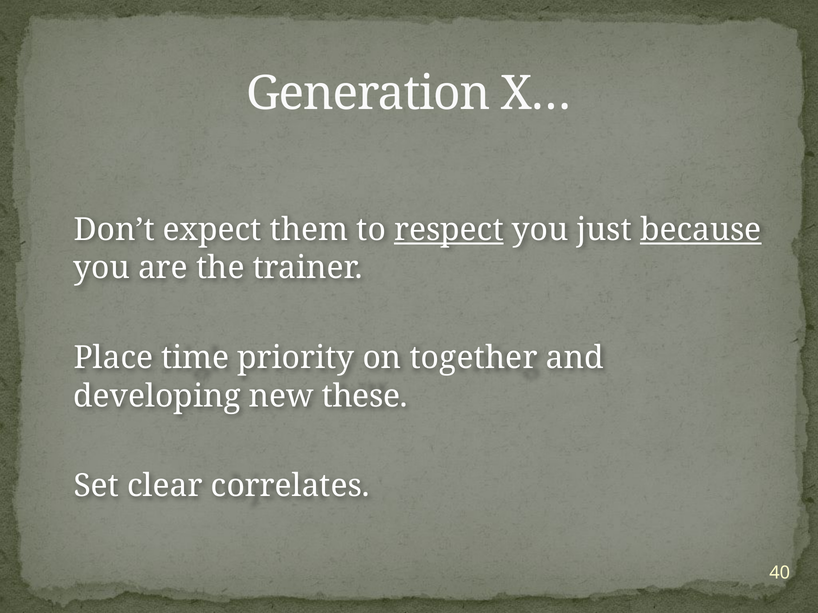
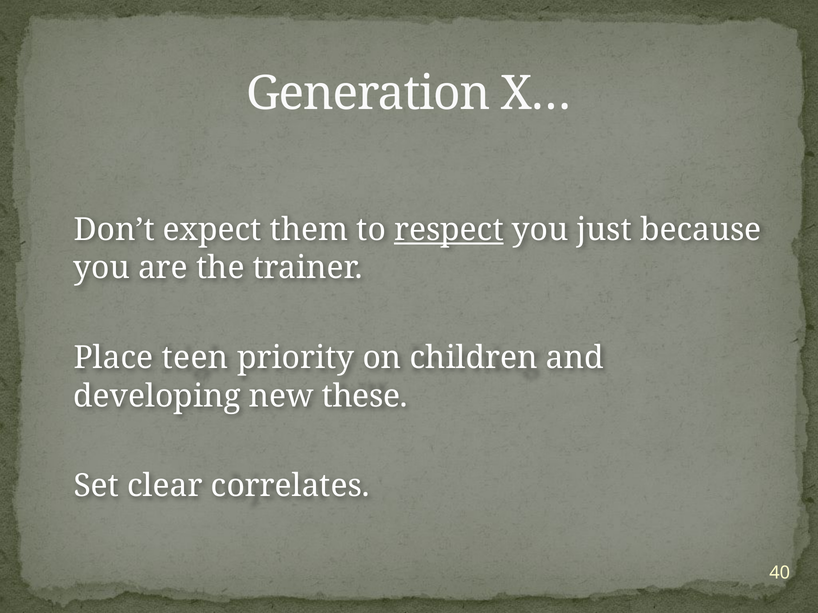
because underline: present -> none (701, 230)
time: time -> teen (195, 358)
together: together -> children (474, 358)
